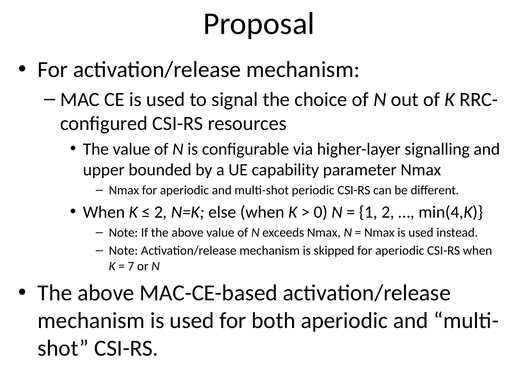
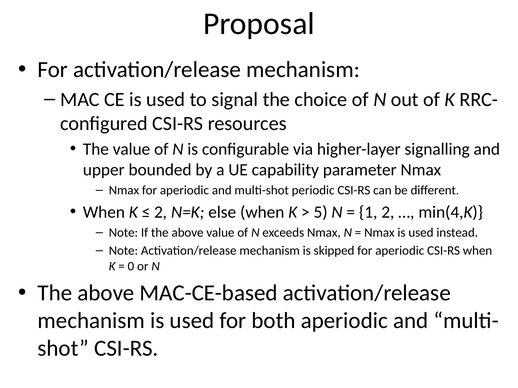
0: 0 -> 5 (321, 212)
7: 7 -> 0 (131, 267)
